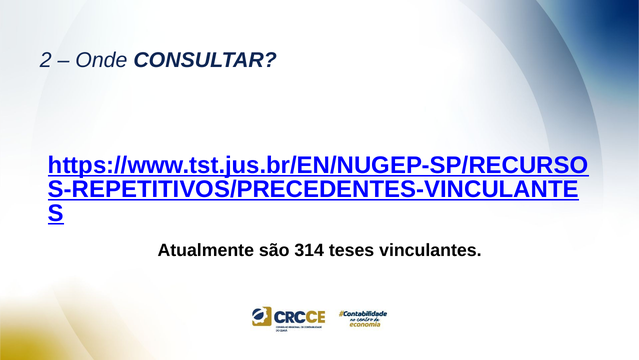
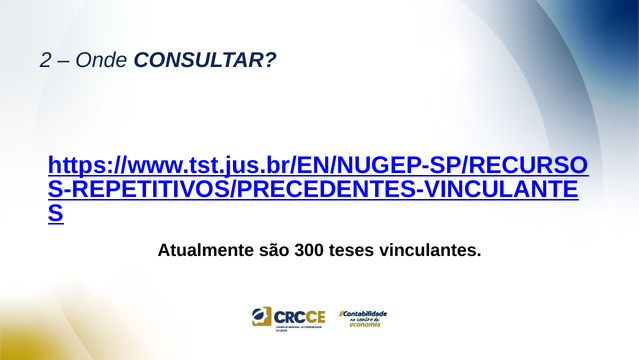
314: 314 -> 300 (309, 250)
